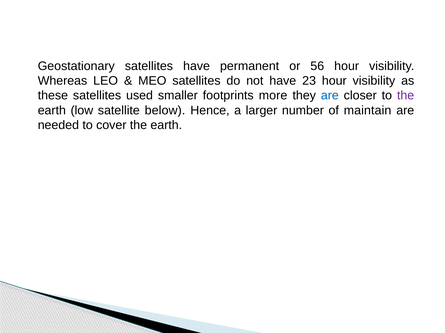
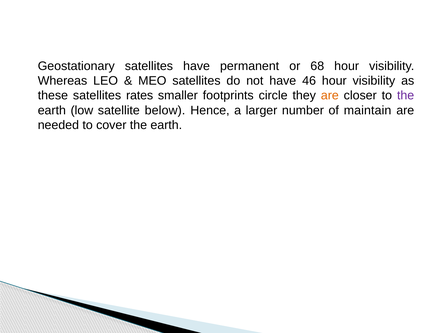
56: 56 -> 68 (317, 66)
23: 23 -> 46 (309, 81)
used: used -> rates (140, 96)
more: more -> circle (273, 96)
are colour: blue -> orange (330, 96)
